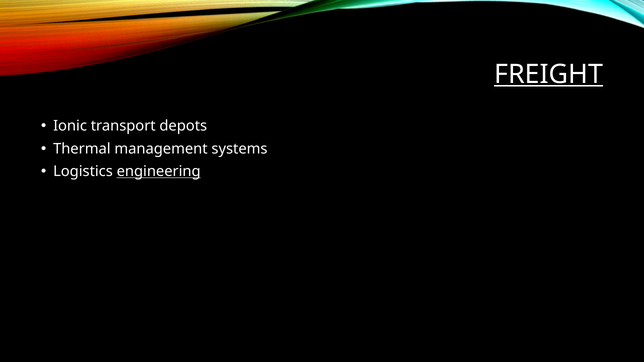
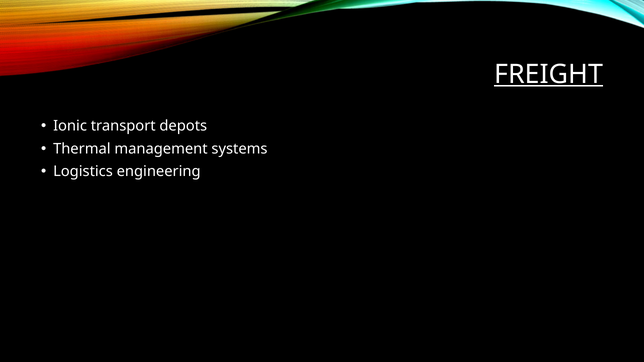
engineering underline: present -> none (159, 171)
